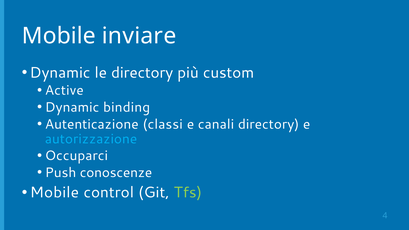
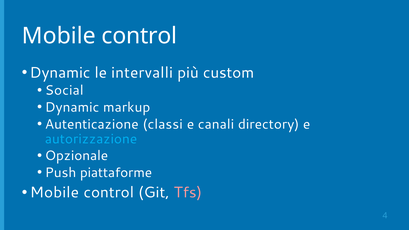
inviare: inviare -> control (139, 36)
le directory: directory -> intervalli (142, 73)
Active: Active -> Social (64, 90)
binding: binding -> markup (127, 107)
Occuparci: Occuparci -> Opzionale (77, 156)
conoscenze: conoscenze -> piattaforme (116, 173)
Tfs colour: light green -> pink (188, 193)
